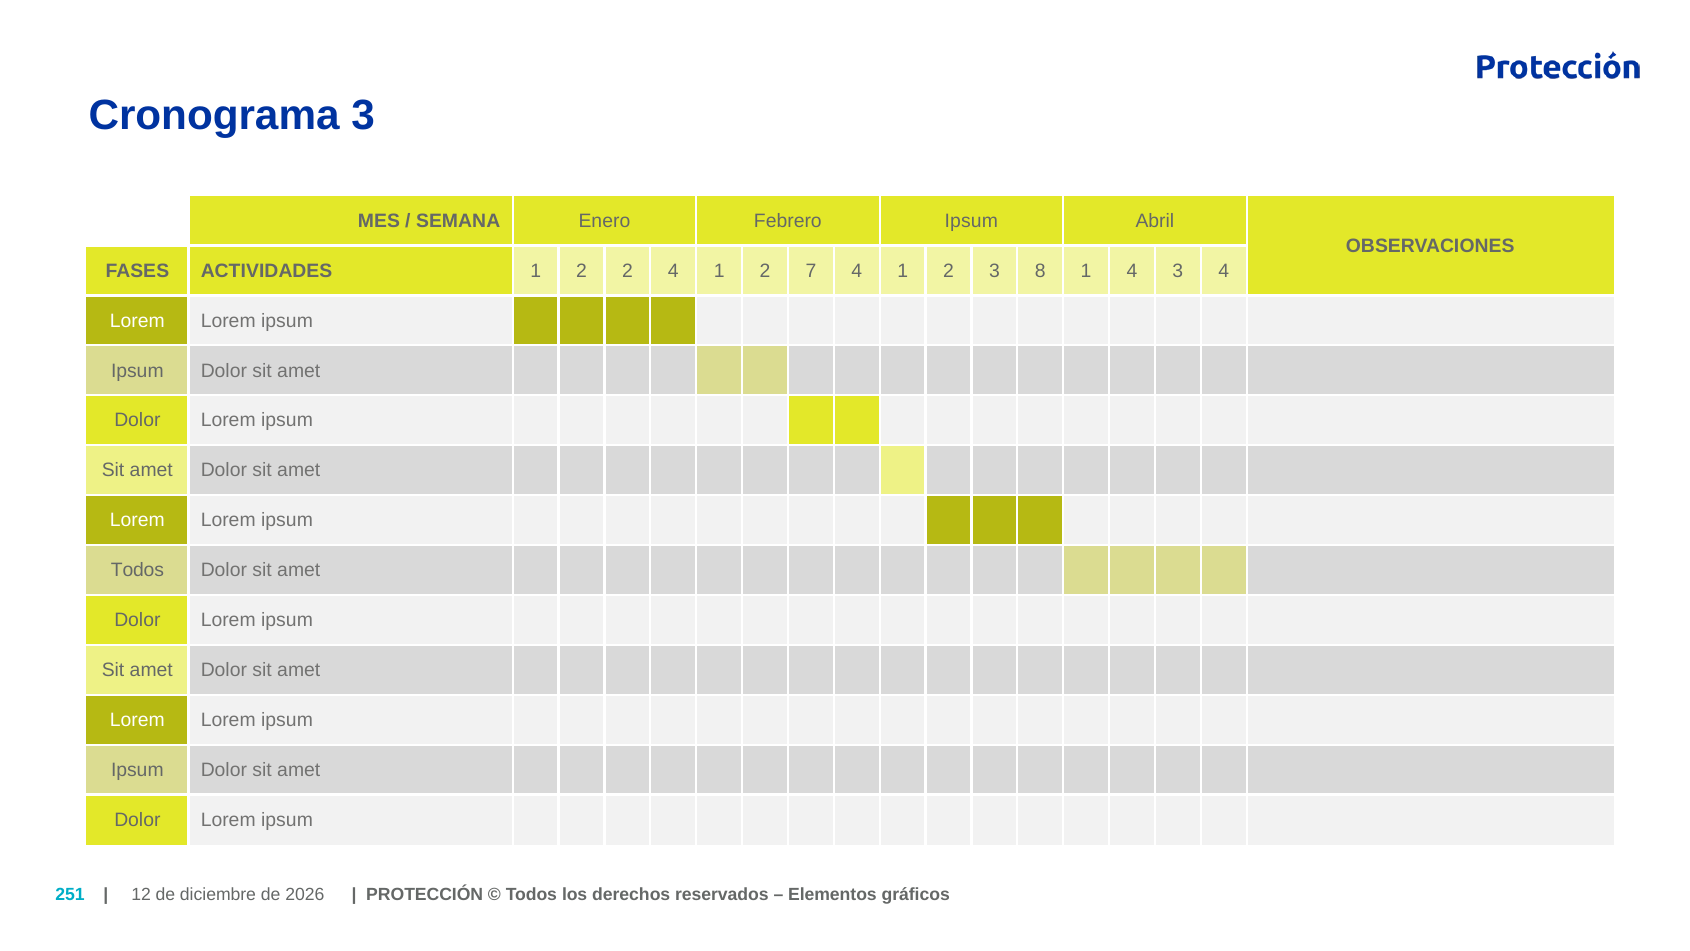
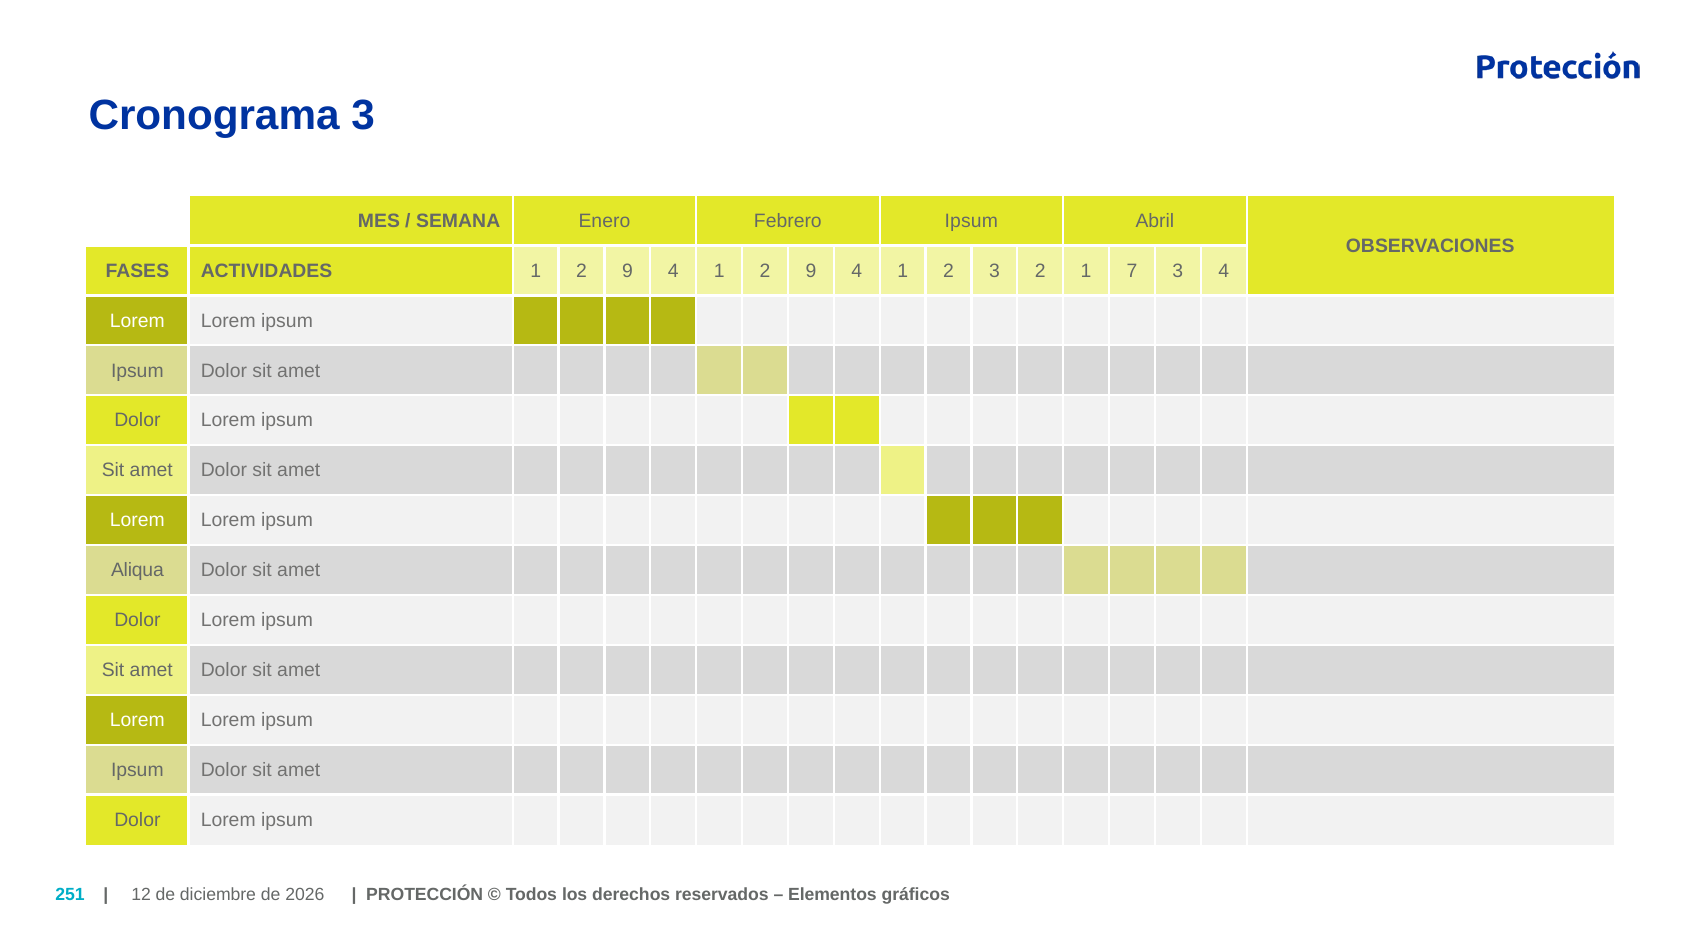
ACTIVIDADES 1 2 2: 2 -> 9 (627, 271)
4 1 2 7: 7 -> 9 (811, 271)
3 8: 8 -> 2 (1040, 271)
1 4: 4 -> 7 (1132, 271)
Todos: Todos -> Aliqua (137, 570)
